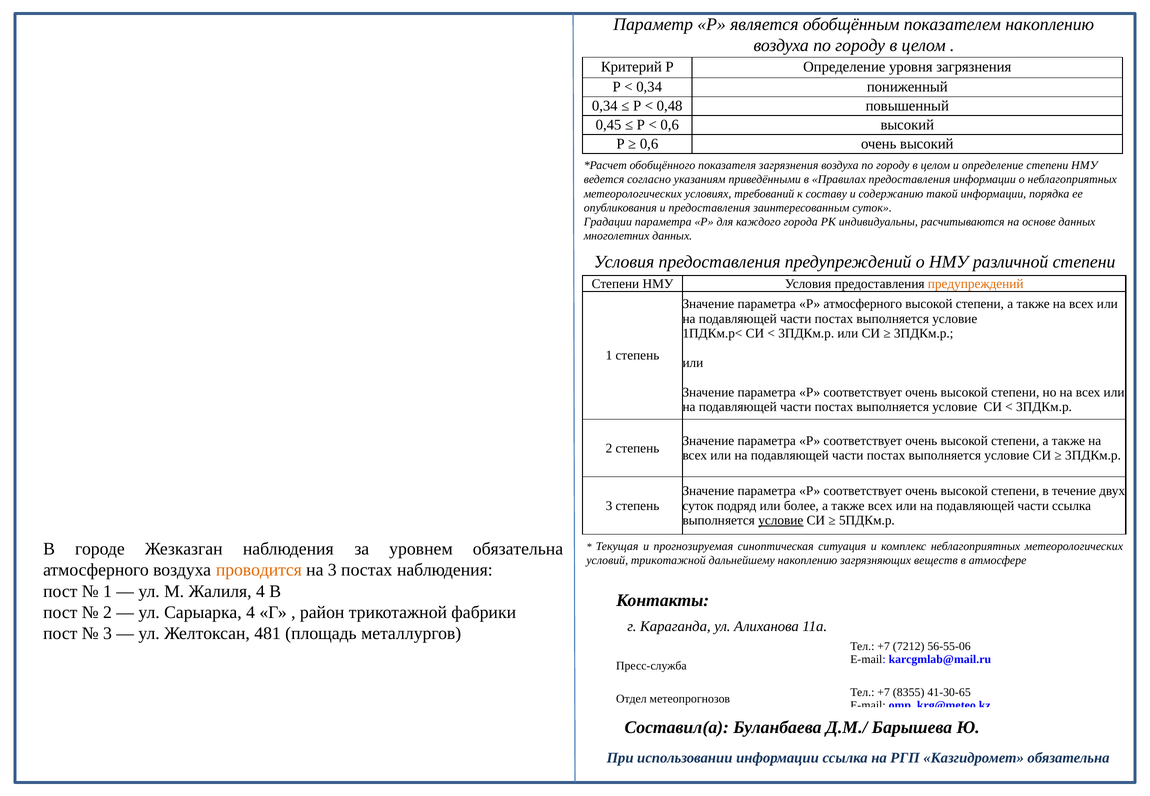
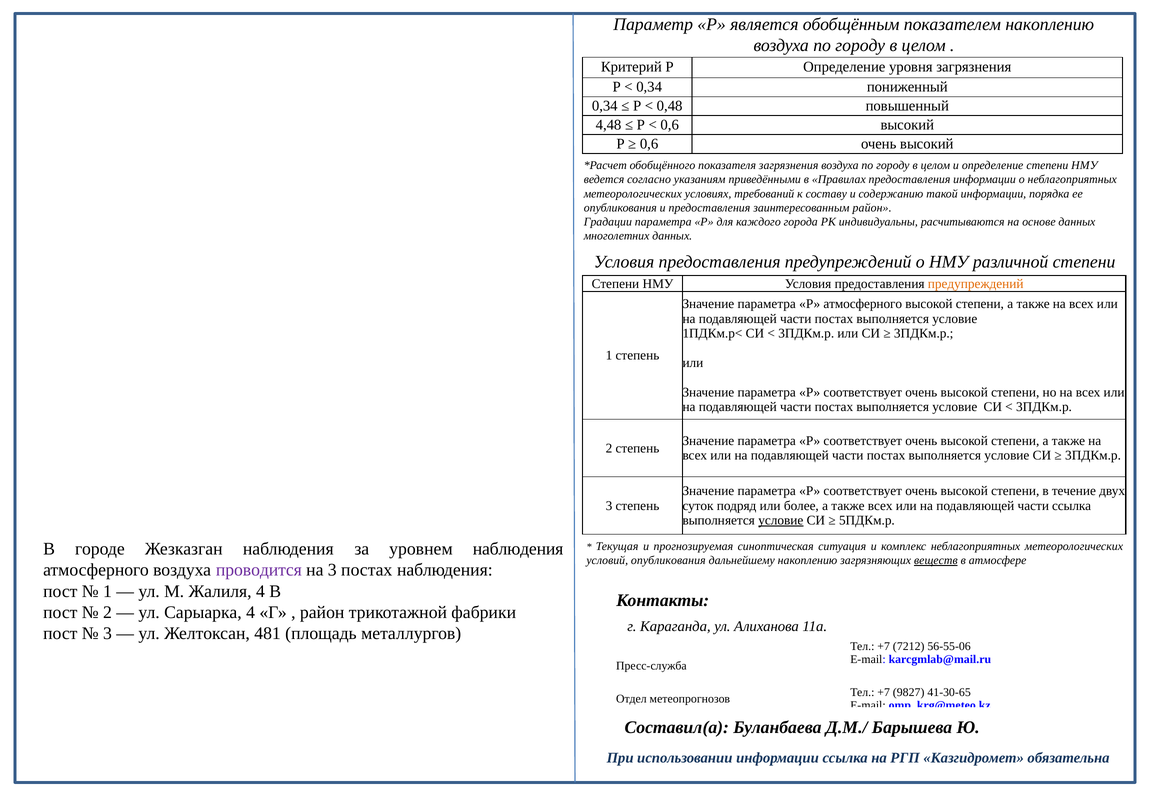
0,45: 0,45 -> 4,48 (609, 125)
заинтересованным суток: суток -> район (872, 208)
уровнем обязательна: обязательна -> наблюдения (518, 549)
условий трикотажной: трикотажной -> опубликования (668, 561)
веществ underline: none -> present (936, 561)
проводится colour: orange -> purple (259, 570)
8355: 8355 -> 9827 (909, 692)
